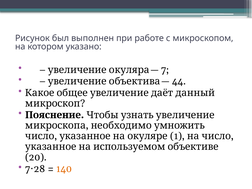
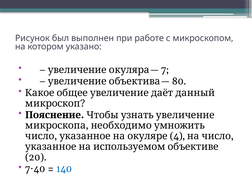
44: 44 -> 80 (179, 81)
1: 1 -> 4 (177, 136)
28: 28 -> 40 (39, 169)
140 colour: orange -> blue (64, 169)
